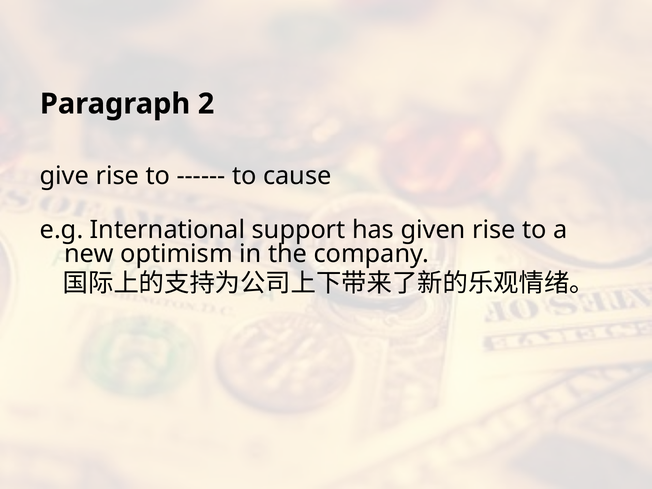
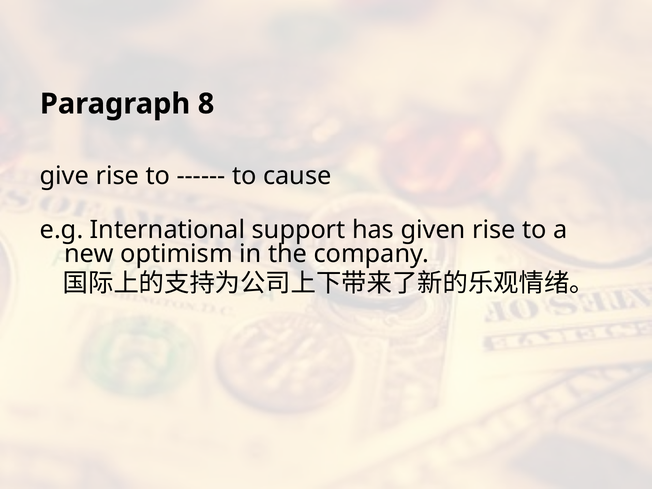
2: 2 -> 8 (206, 104)
